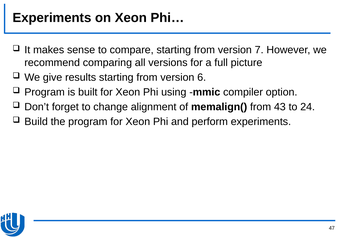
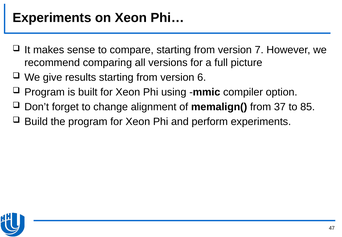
43: 43 -> 37 (280, 107)
24: 24 -> 85 (308, 107)
